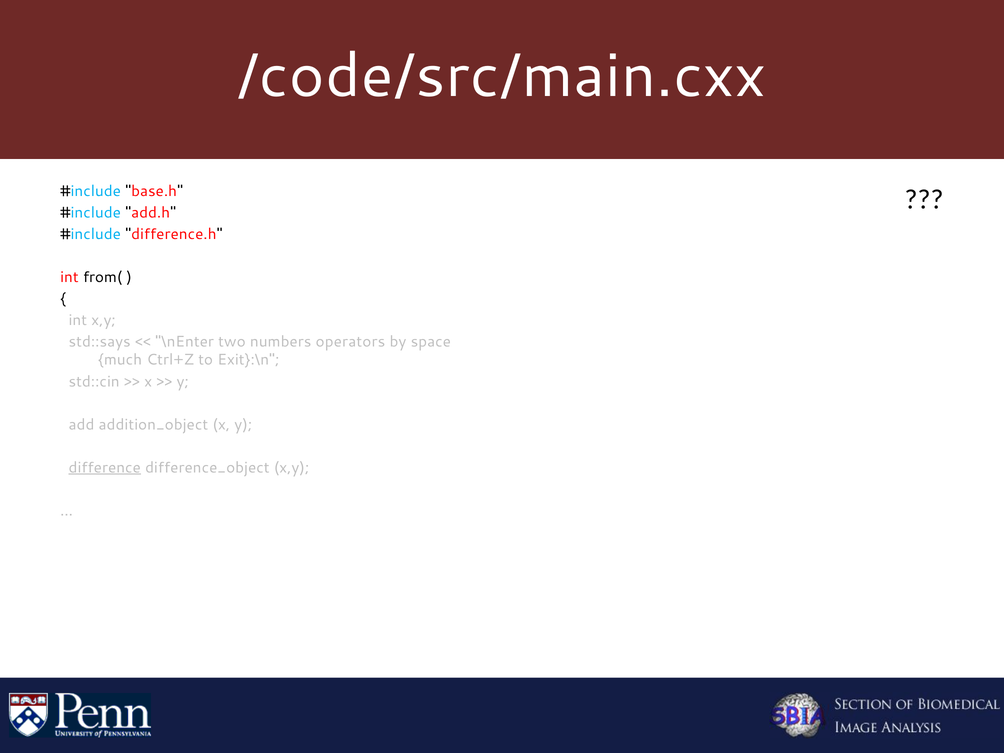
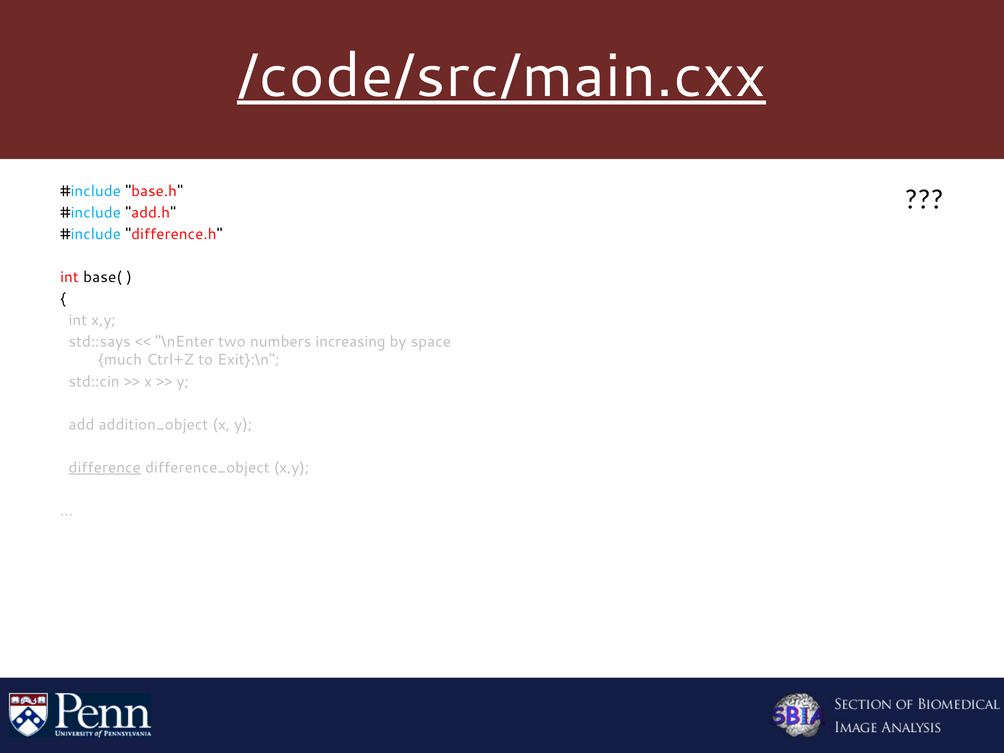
/code/src/main.cxx underline: none -> present (502, 76)
from(: from( -> base( (103, 277)
operators: operators -> increasing (351, 342)
